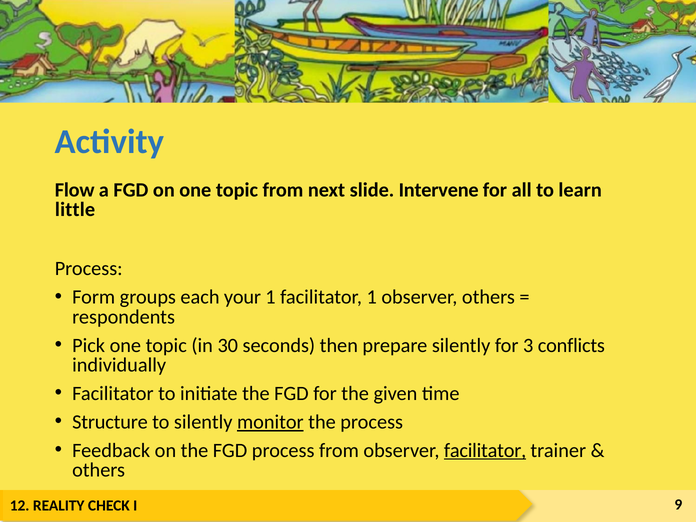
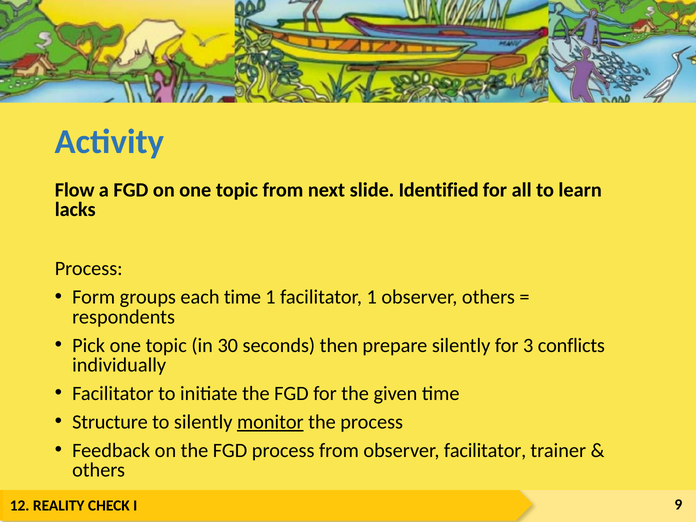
Intervene: Intervene -> Identified (439, 190)
little: little -> lacks (75, 210)
each your: your -> time (242, 297)
facilitator underline: present -> none (485, 450)
